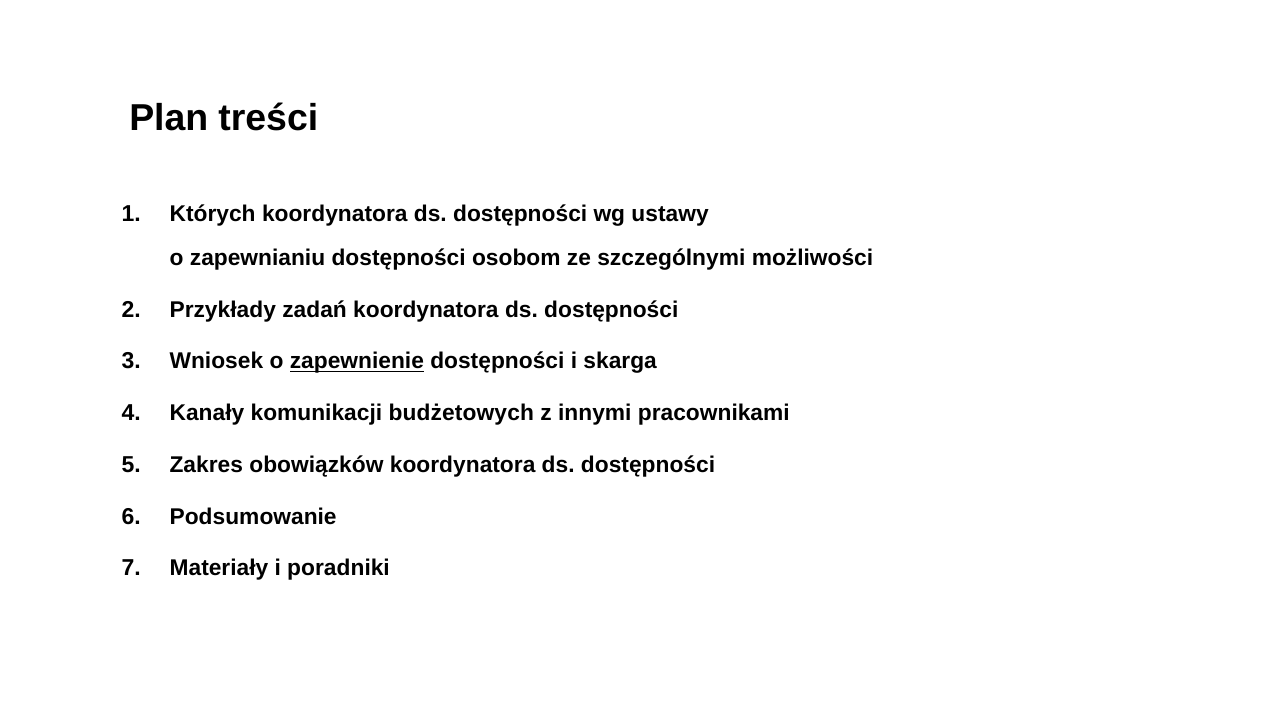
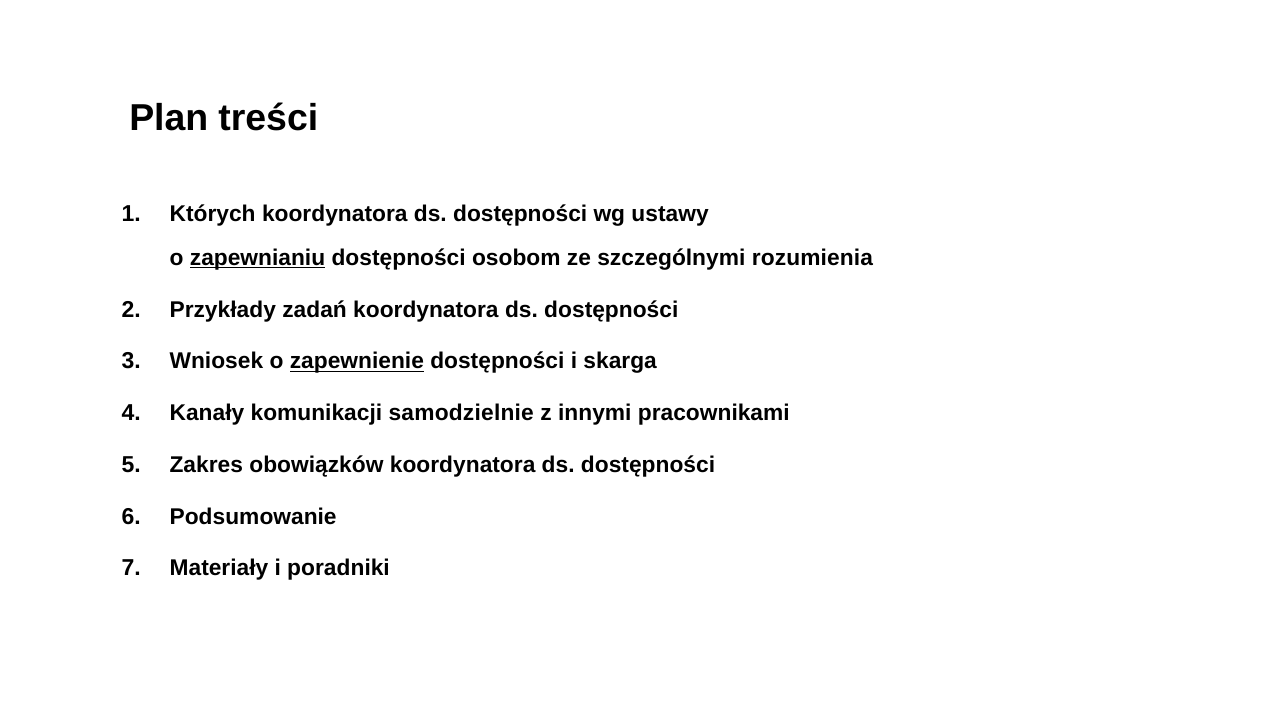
zapewnianiu underline: none -> present (258, 258)
możliwości: możliwości -> rozumienia (812, 258)
budżetowych: budżetowych -> samodzielnie (461, 413)
